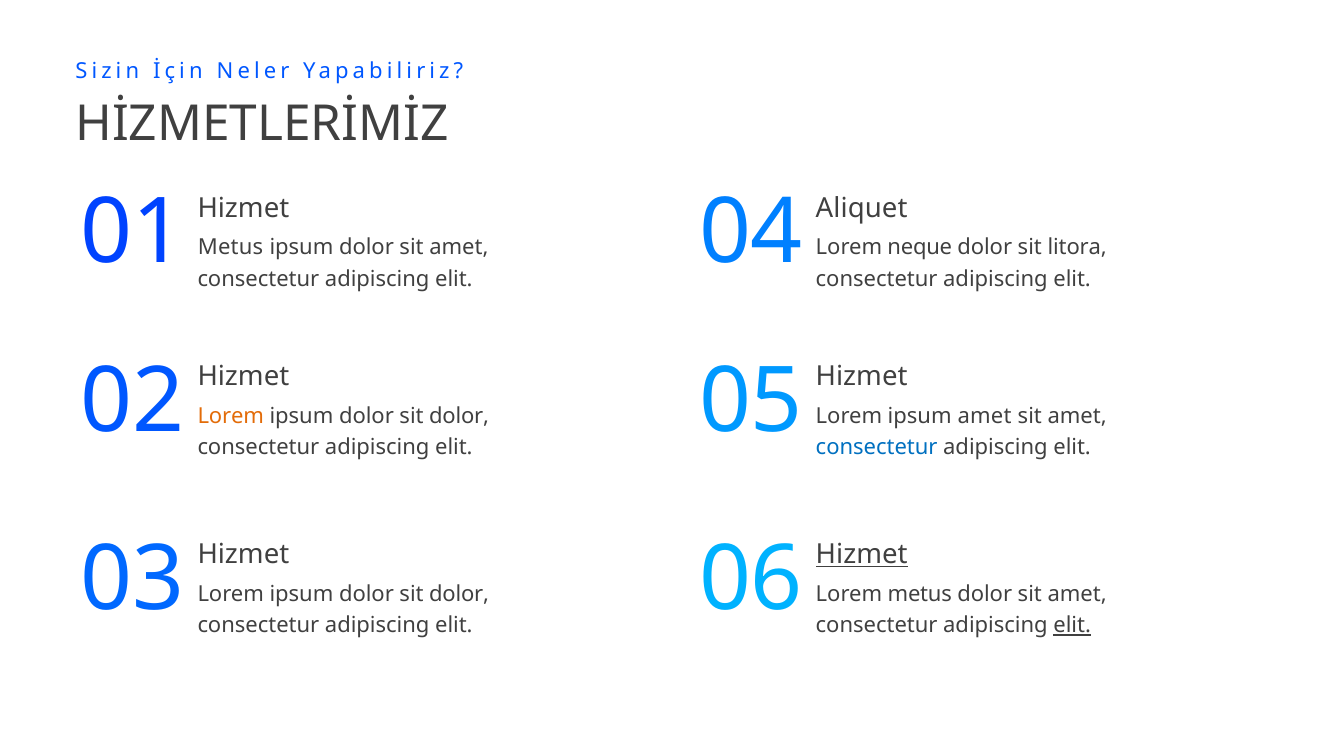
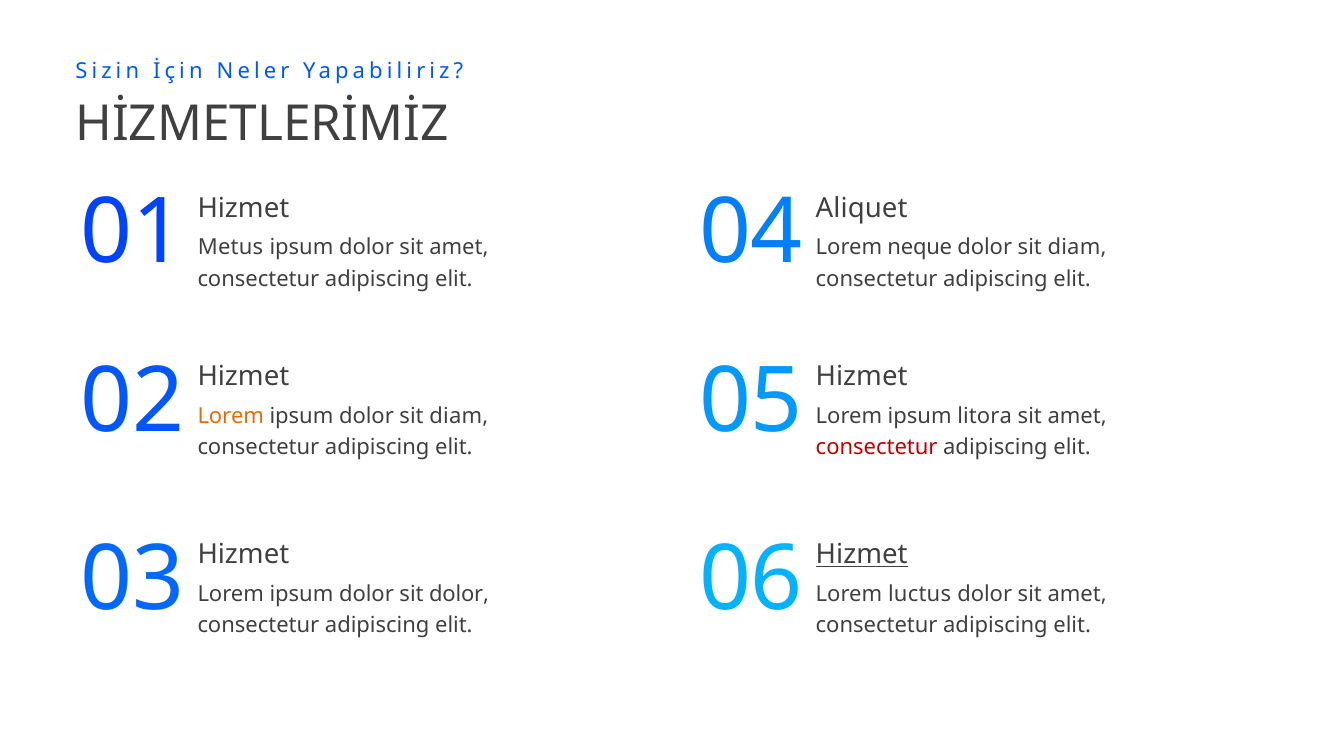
litora: litora -> diam (1077, 247)
dolor: dolor -> diam (459, 416)
ipsum amet: amet -> litora (985, 416)
consectetur colour: blue -> red (877, 448)
Lorem metus: metus -> luctus (920, 594)
elit underline: present -> none (1072, 626)
